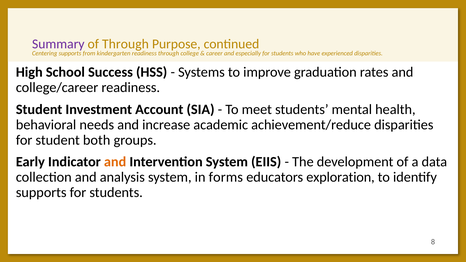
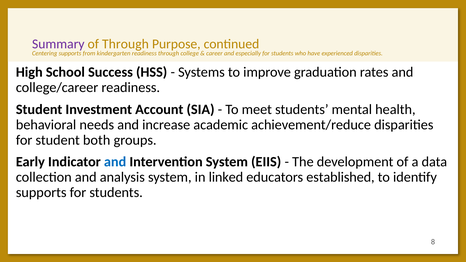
and colour: orange -> blue (115, 162)
forms: forms -> linked (226, 177)
exploration: exploration -> established (340, 177)
